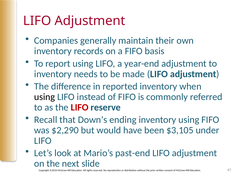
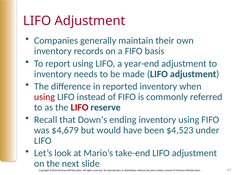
using colour: black -> red (45, 97)
$2,290: $2,290 -> $4,679 (65, 131)
$3,105: $3,105 -> $4,523 (180, 131)
past-end: past-end -> take-end (133, 154)
